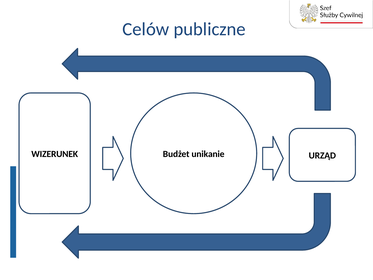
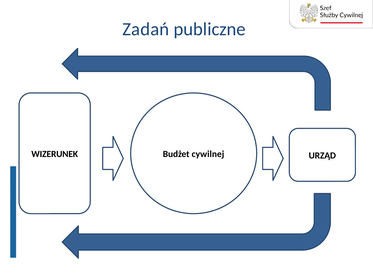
Celów: Celów -> Zadań (146, 29)
unikanie: unikanie -> cywilnej (208, 154)
